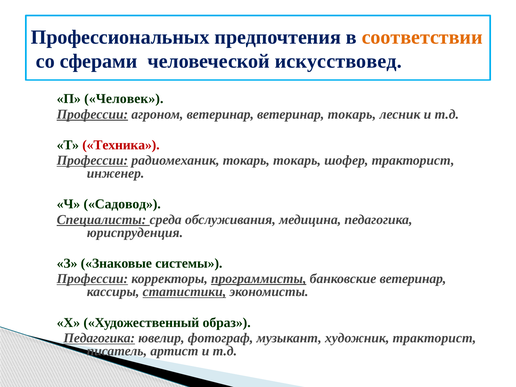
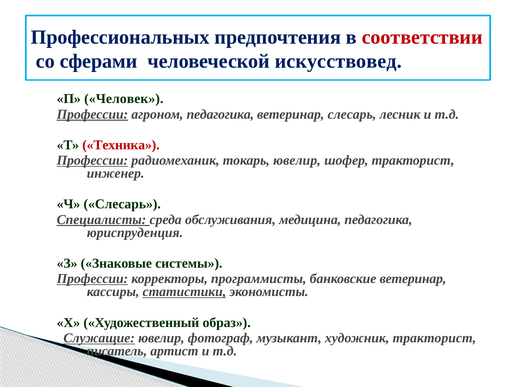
соответствии colour: orange -> red (422, 37)
агроном ветеринар: ветеринар -> педагогика (220, 114)
ветеринар токарь: токарь -> слесарь (352, 114)
токарь токарь: токарь -> ювелир (297, 160)
Ч Садовод: Садовод -> Слесарь (122, 204)
программисты underline: present -> none (259, 279)
Педагогика: Педагогика -> Служащие (99, 338)
